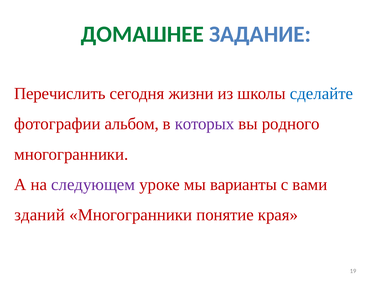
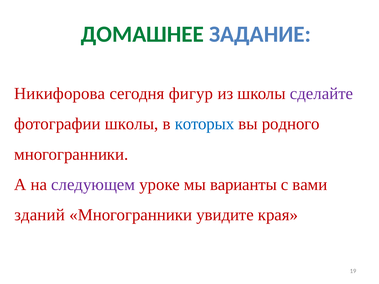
Перечислить: Перечислить -> Никифорова (60, 94)
жизни: жизни -> фигур (191, 94)
сделайте colour: blue -> purple (322, 94)
фотографии альбом: альбом -> школы (132, 124)
которых colour: purple -> blue (205, 124)
понятие: понятие -> увидите (225, 215)
